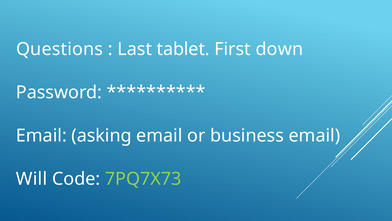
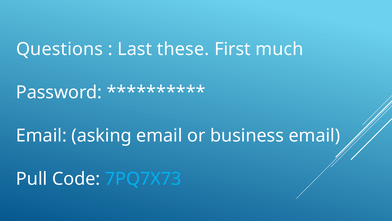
tablet: tablet -> these (183, 49)
down: down -> much (279, 49)
Will: Will -> Pull (32, 178)
7PQ7X73 colour: light green -> light blue (143, 178)
